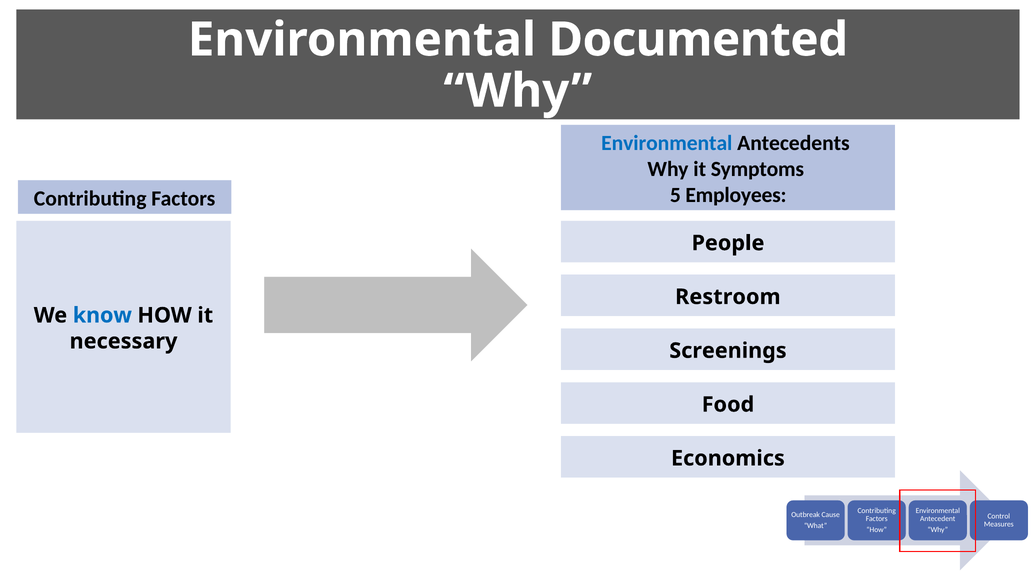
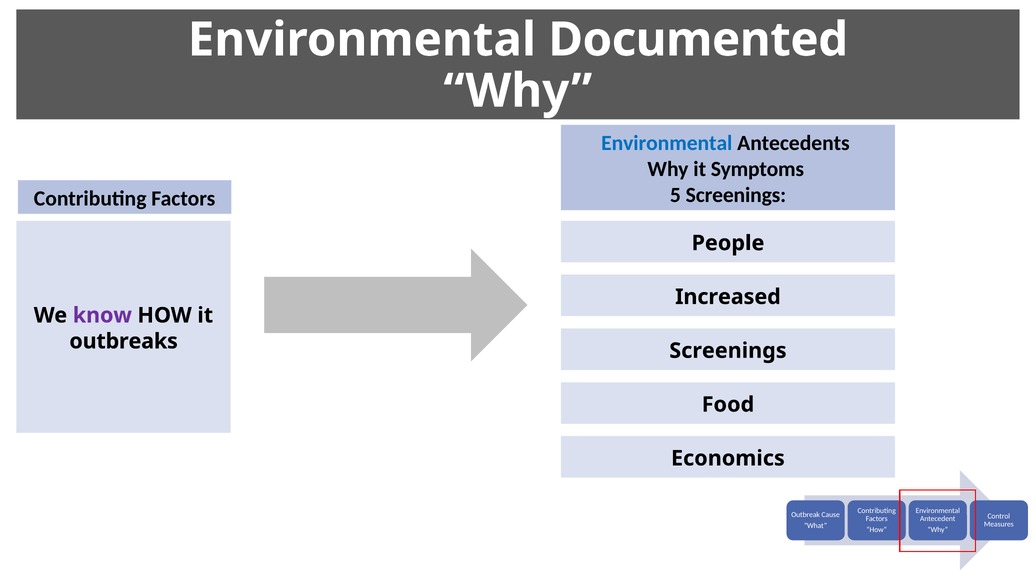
5 Employees: Employees -> Screenings (736, 195)
Restroom: Restroom -> Increased (728, 297)
know colour: blue -> purple (102, 315)
necessary: necessary -> outbreaks (124, 341)
